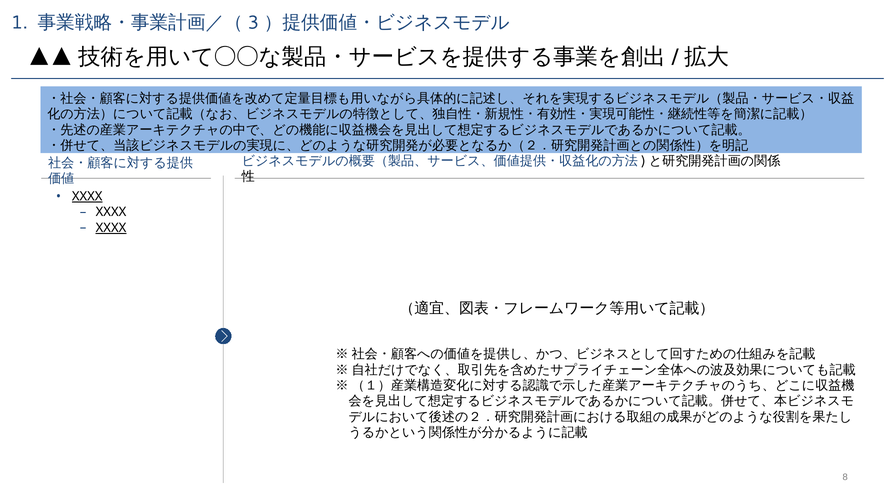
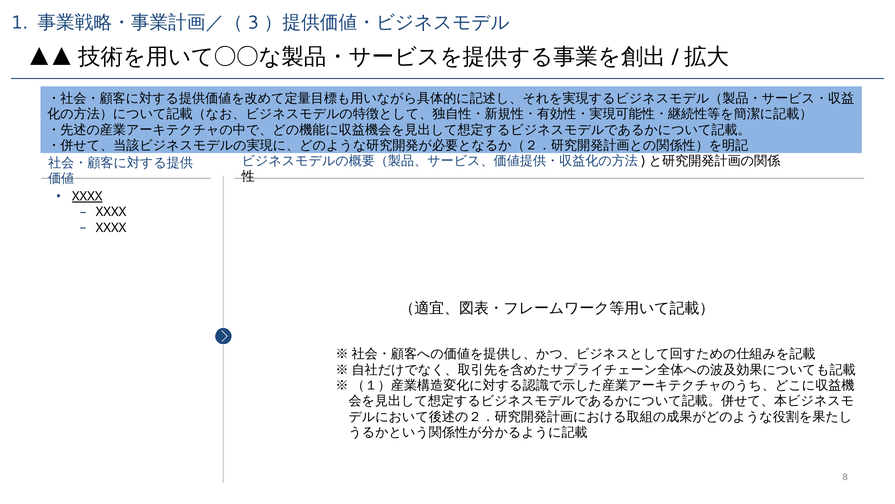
XXXX underline: present -> none (111, 228)
